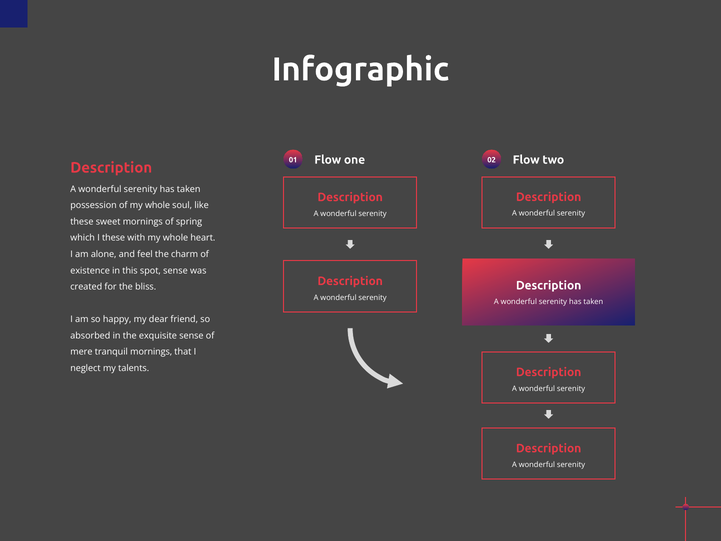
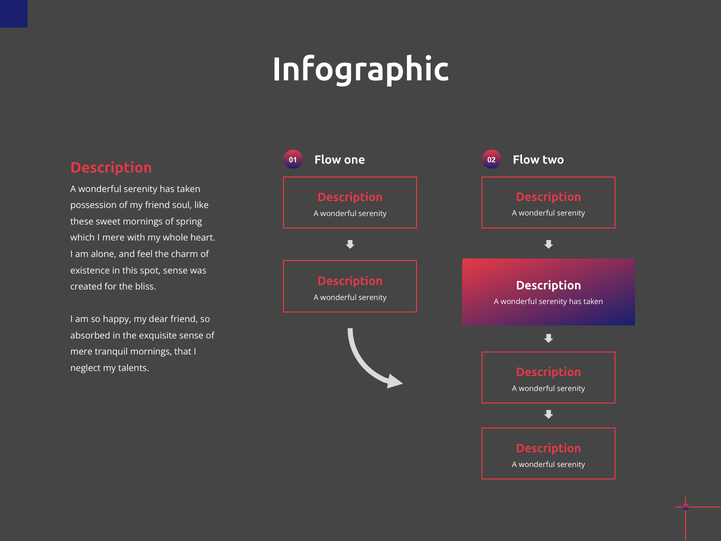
of my whole: whole -> friend (157, 205)
I these: these -> mere (113, 238)
